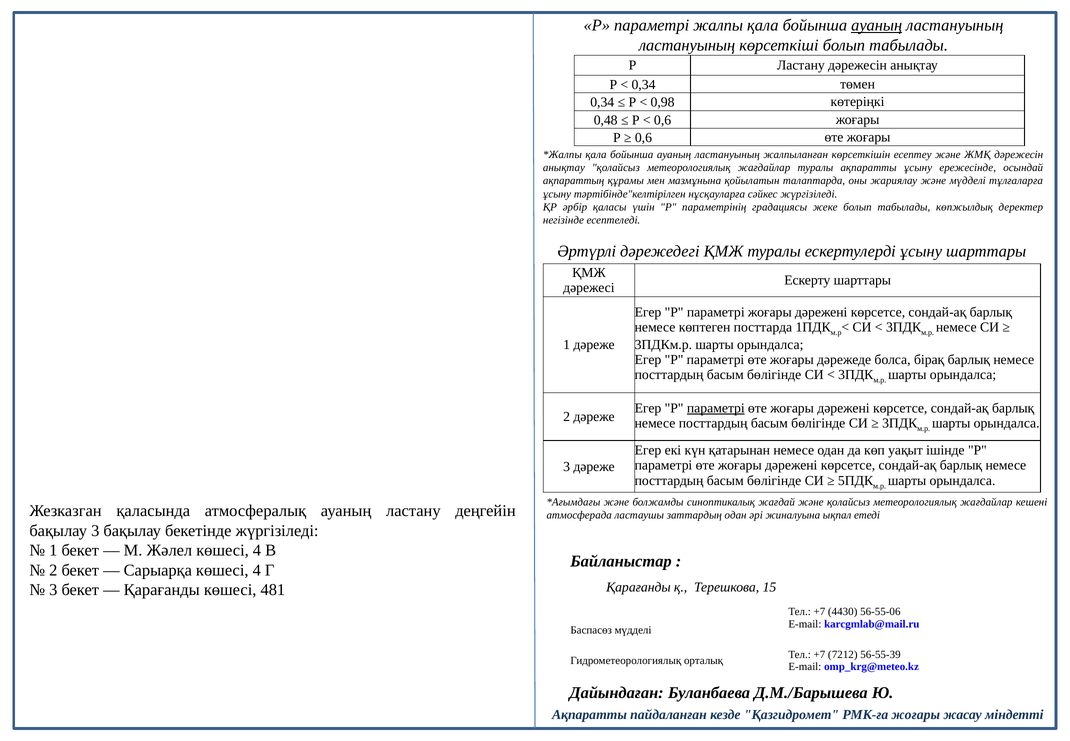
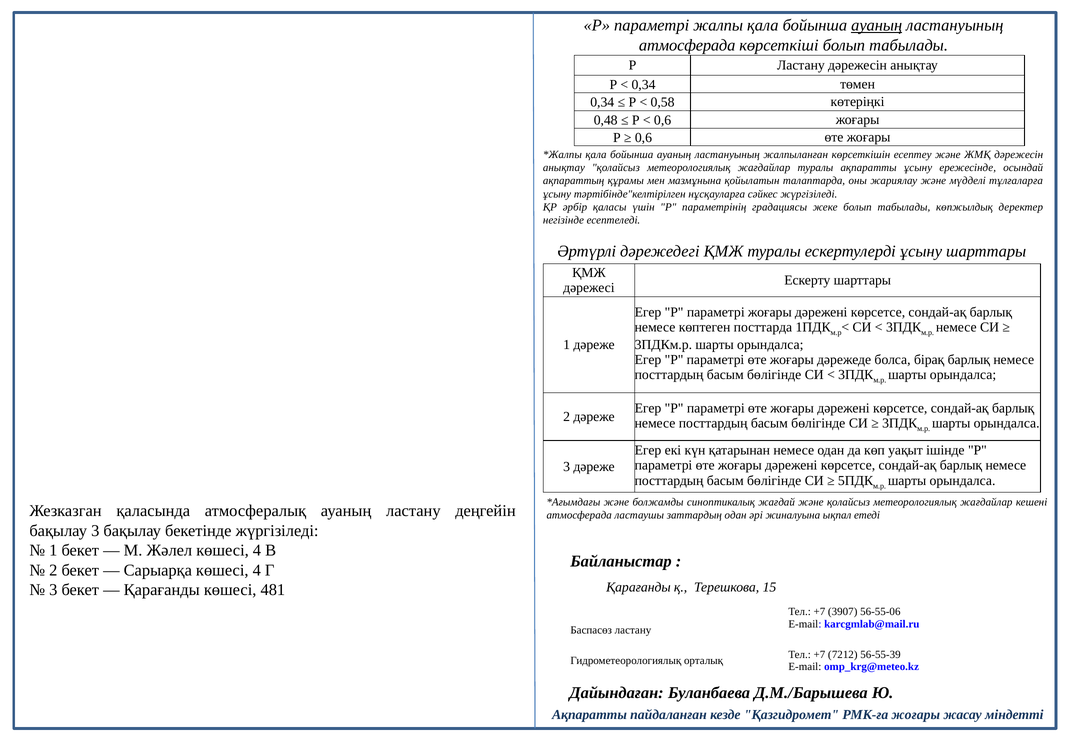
ластануының: ластануының -> атмосферада (687, 45)
0,98: 0,98 -> 0,58 (663, 102)
параметрі underline: present -> none (716, 408)
4430: 4430 -> 3907 (843, 612)
Баспасөз мүдделі: мүдделі -> ластану (633, 630)
